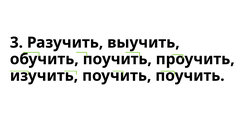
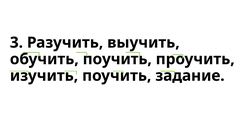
поучить поучить: поучить -> задание (190, 76)
